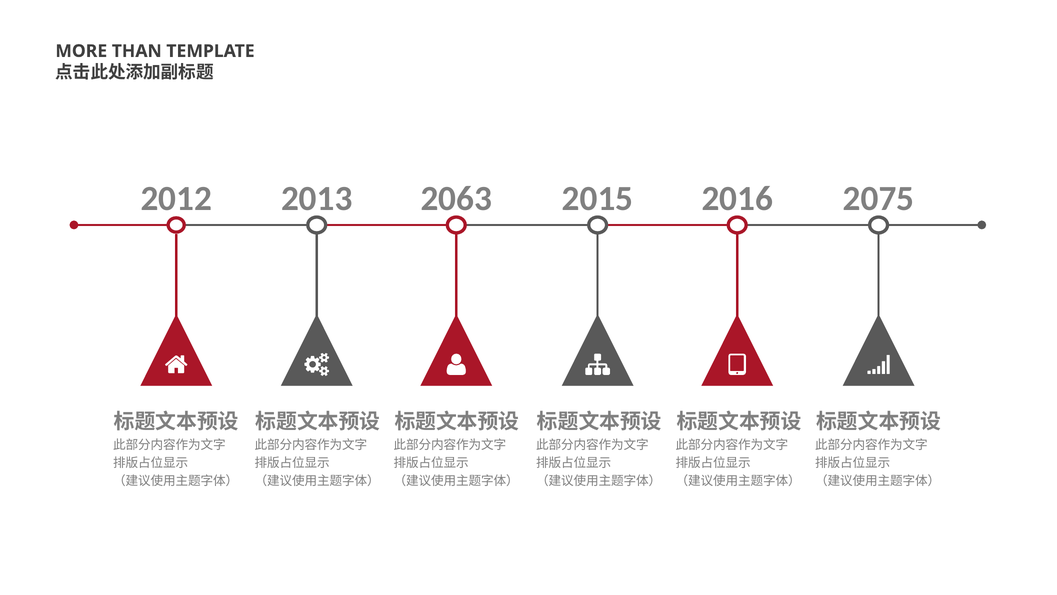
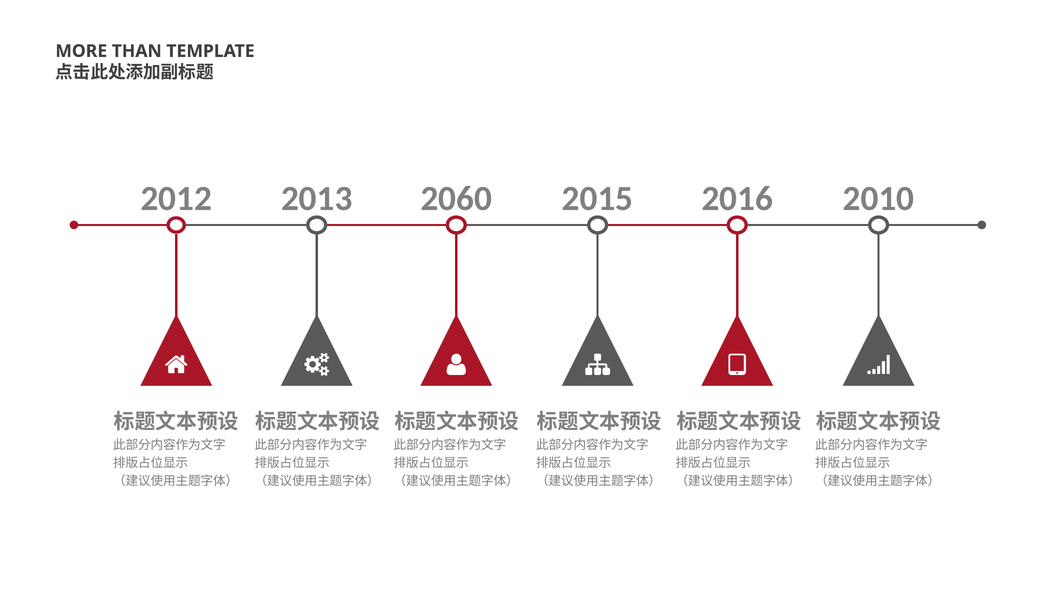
2063: 2063 -> 2060 (456, 199)
2075: 2075 -> 2010 (879, 199)
